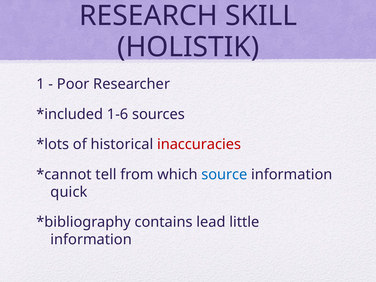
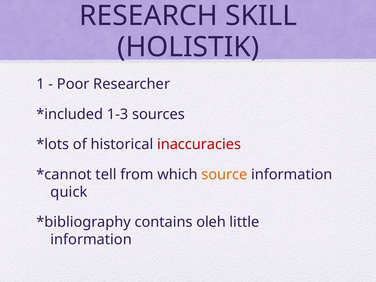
1-6: 1-6 -> 1-3 (118, 114)
source colour: blue -> orange (224, 174)
lead: lead -> oleh (211, 222)
